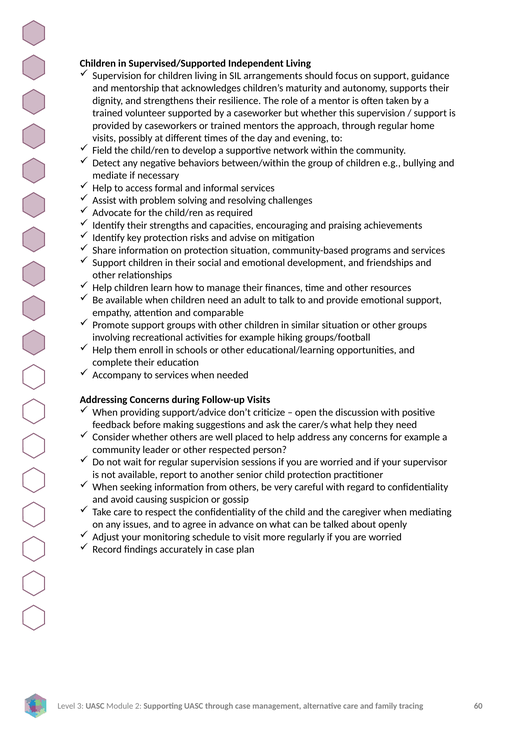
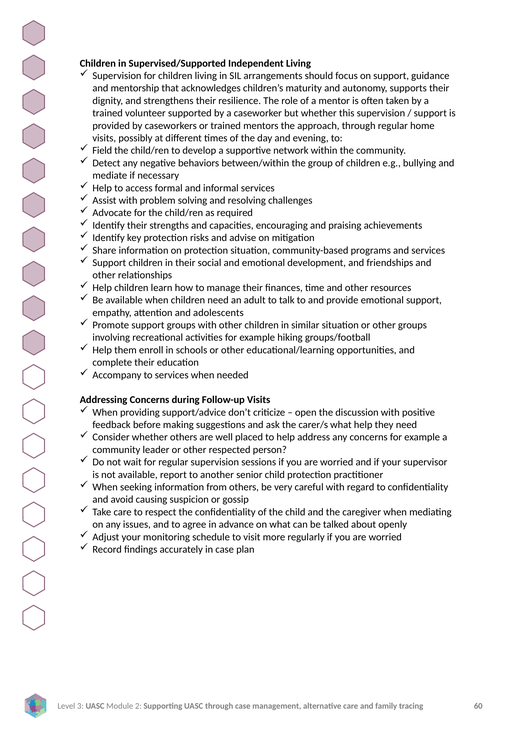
comparable: comparable -> adolescents (218, 312)
